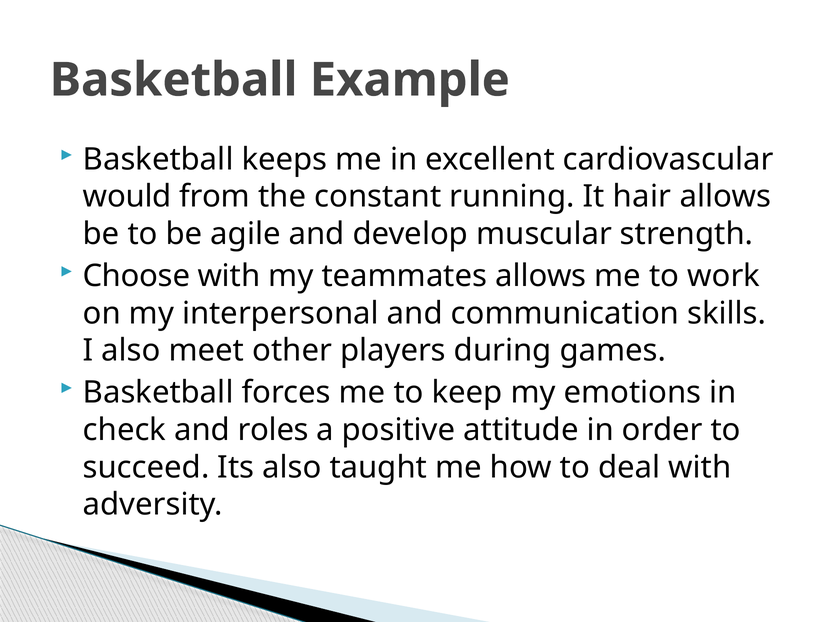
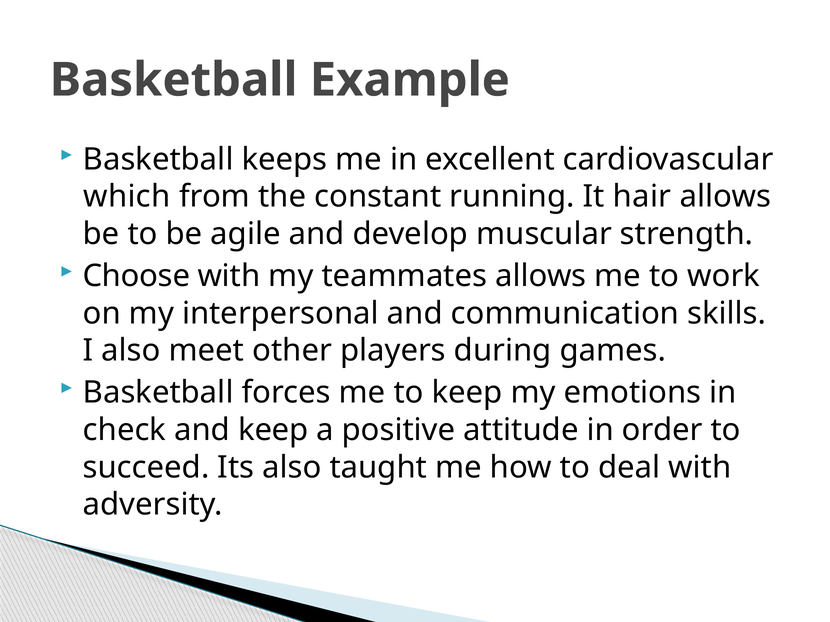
would: would -> which (127, 197)
and roles: roles -> keep (273, 430)
